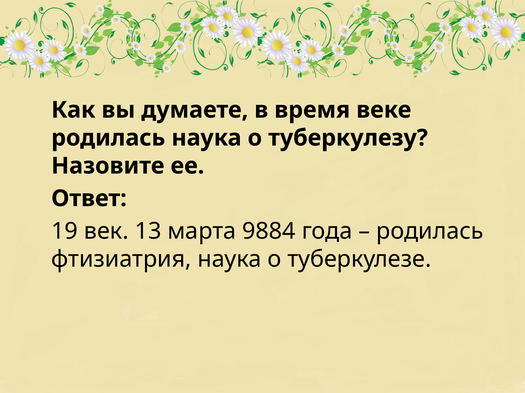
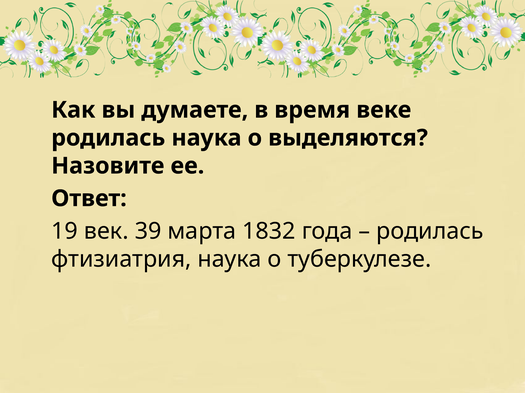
туберкулезу: туберкулезу -> выделяются (348, 138)
13: 13 -> 39 (148, 232)
9884: 9884 -> 1832 (269, 232)
